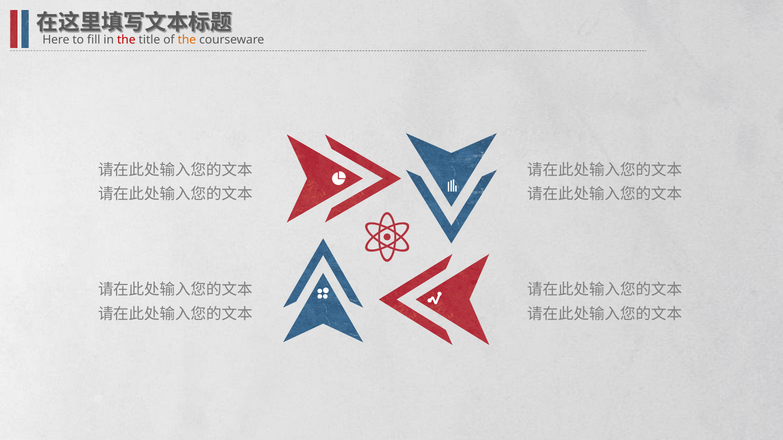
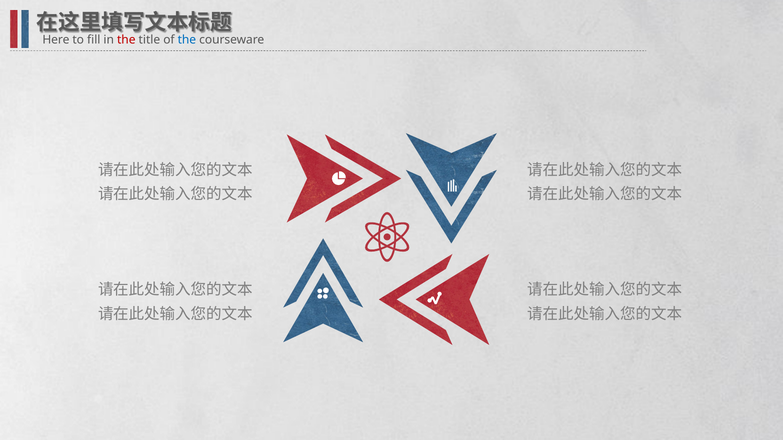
the colour: orange -> blue (187, 40)
